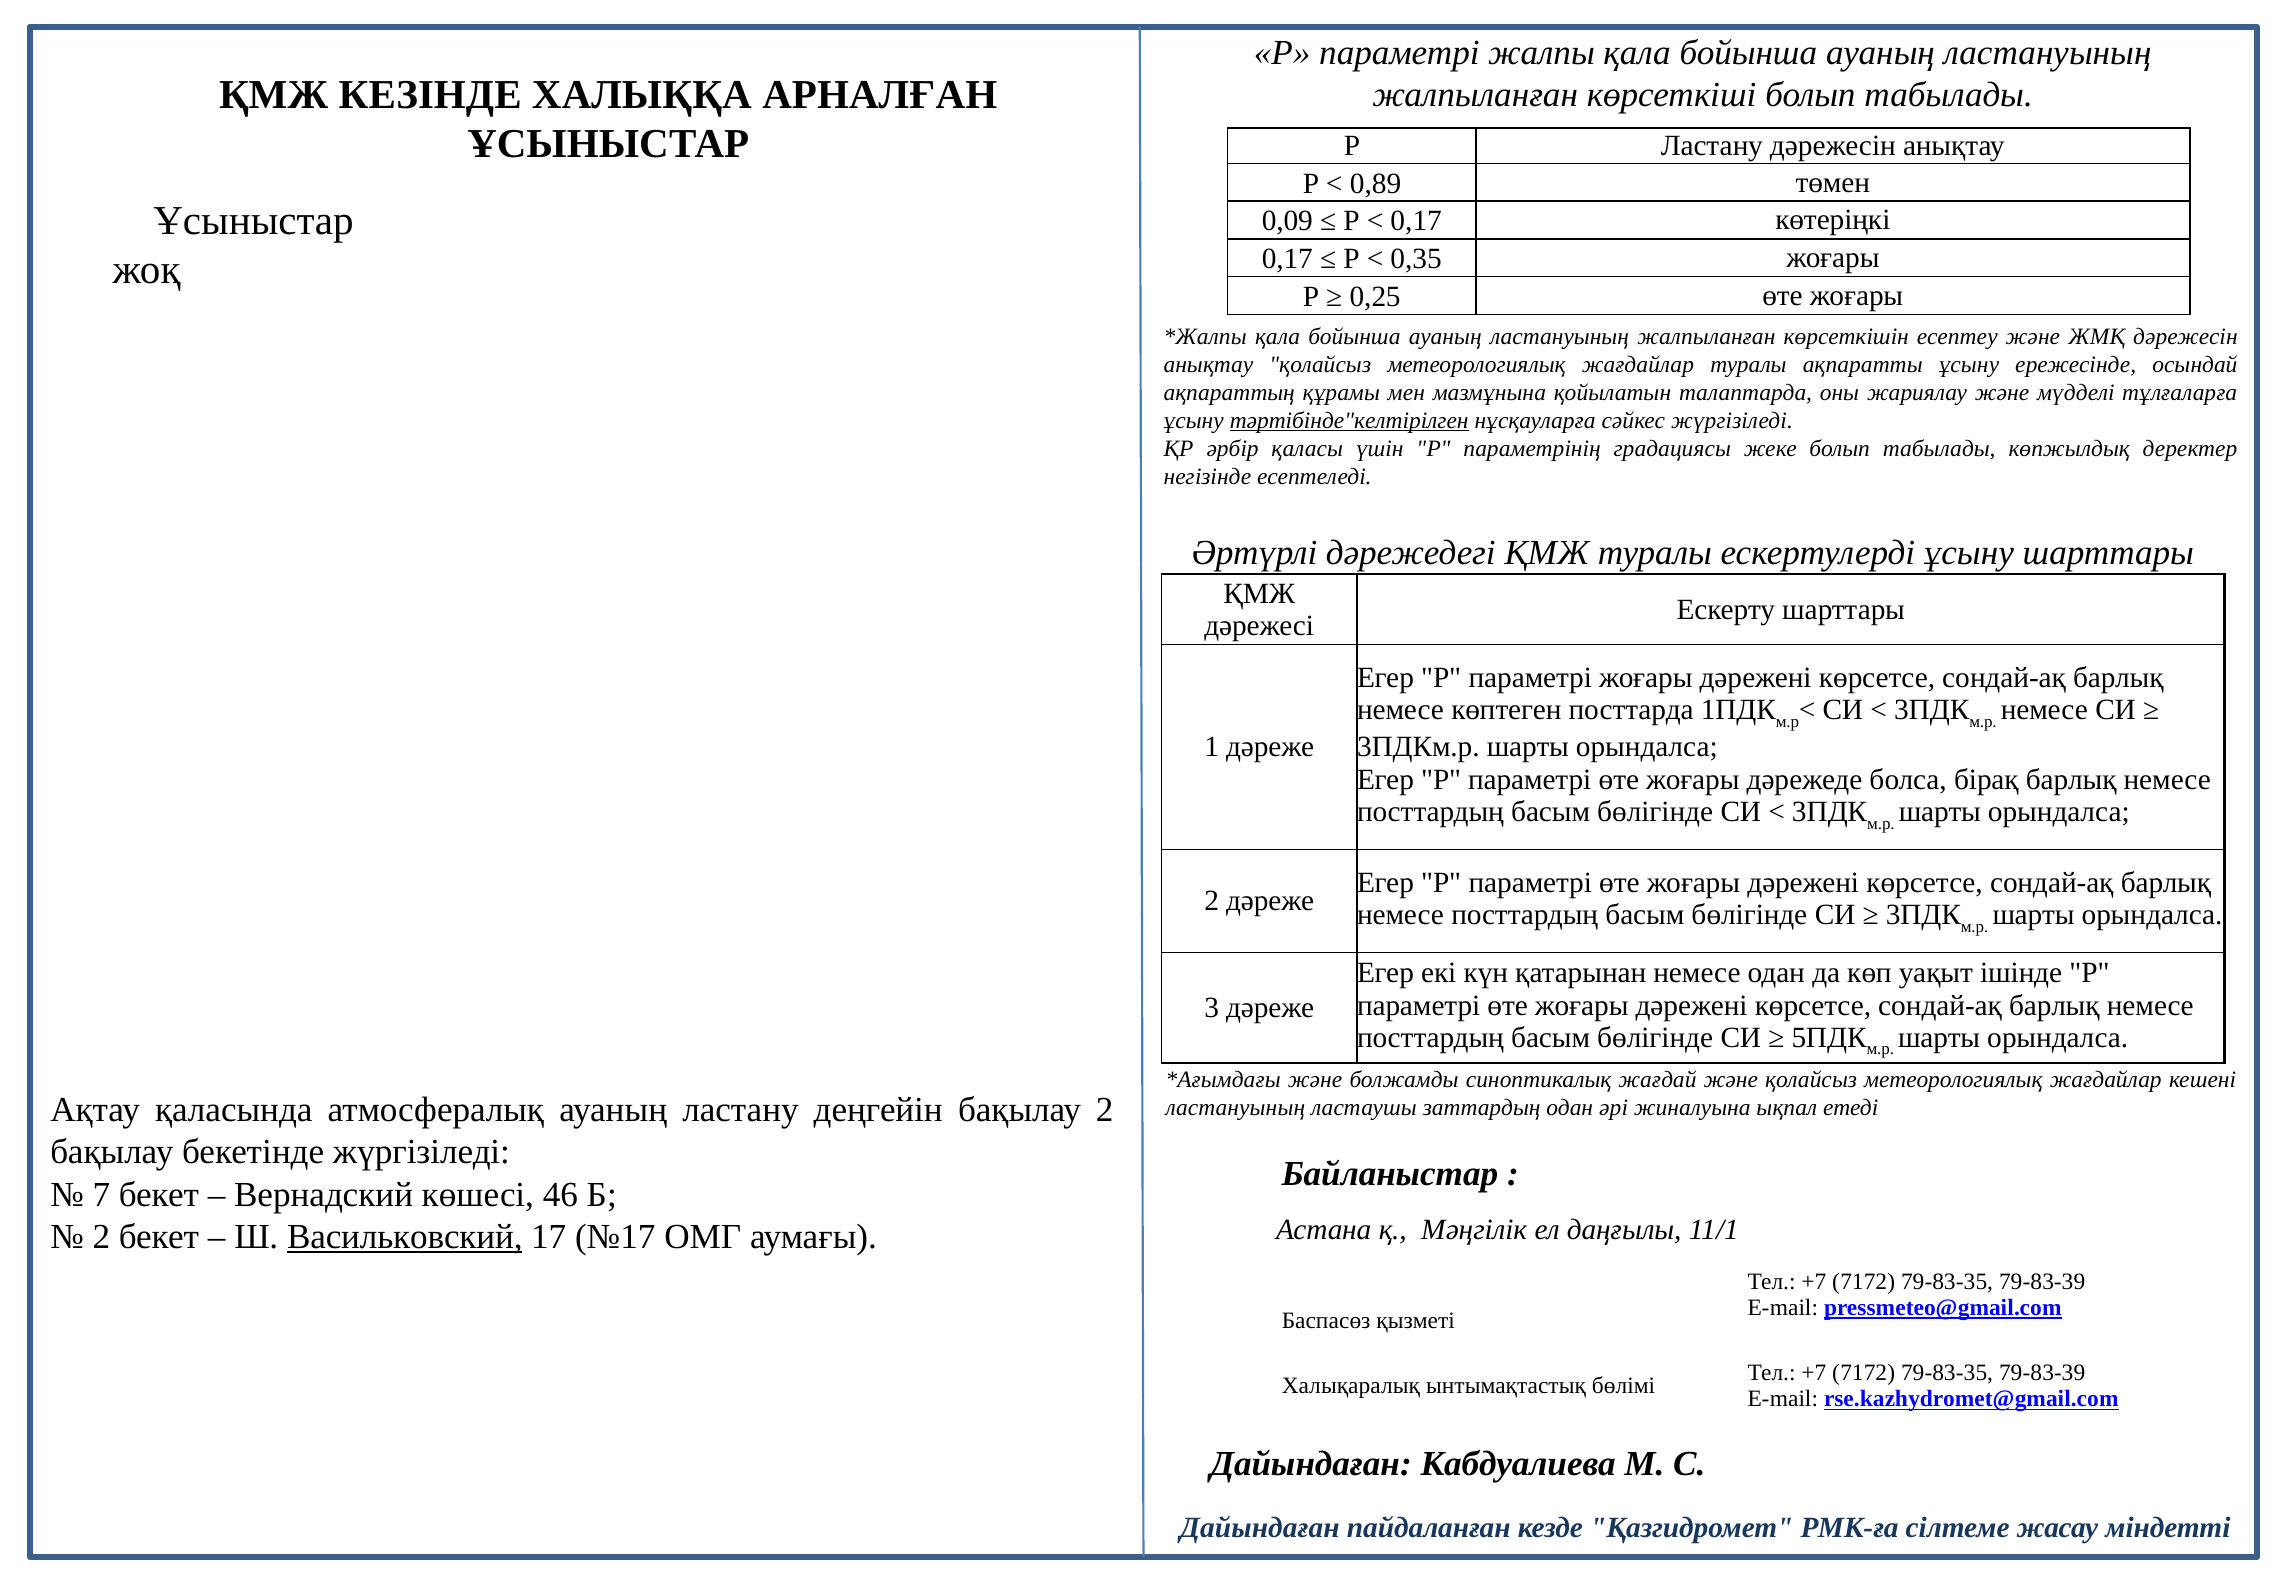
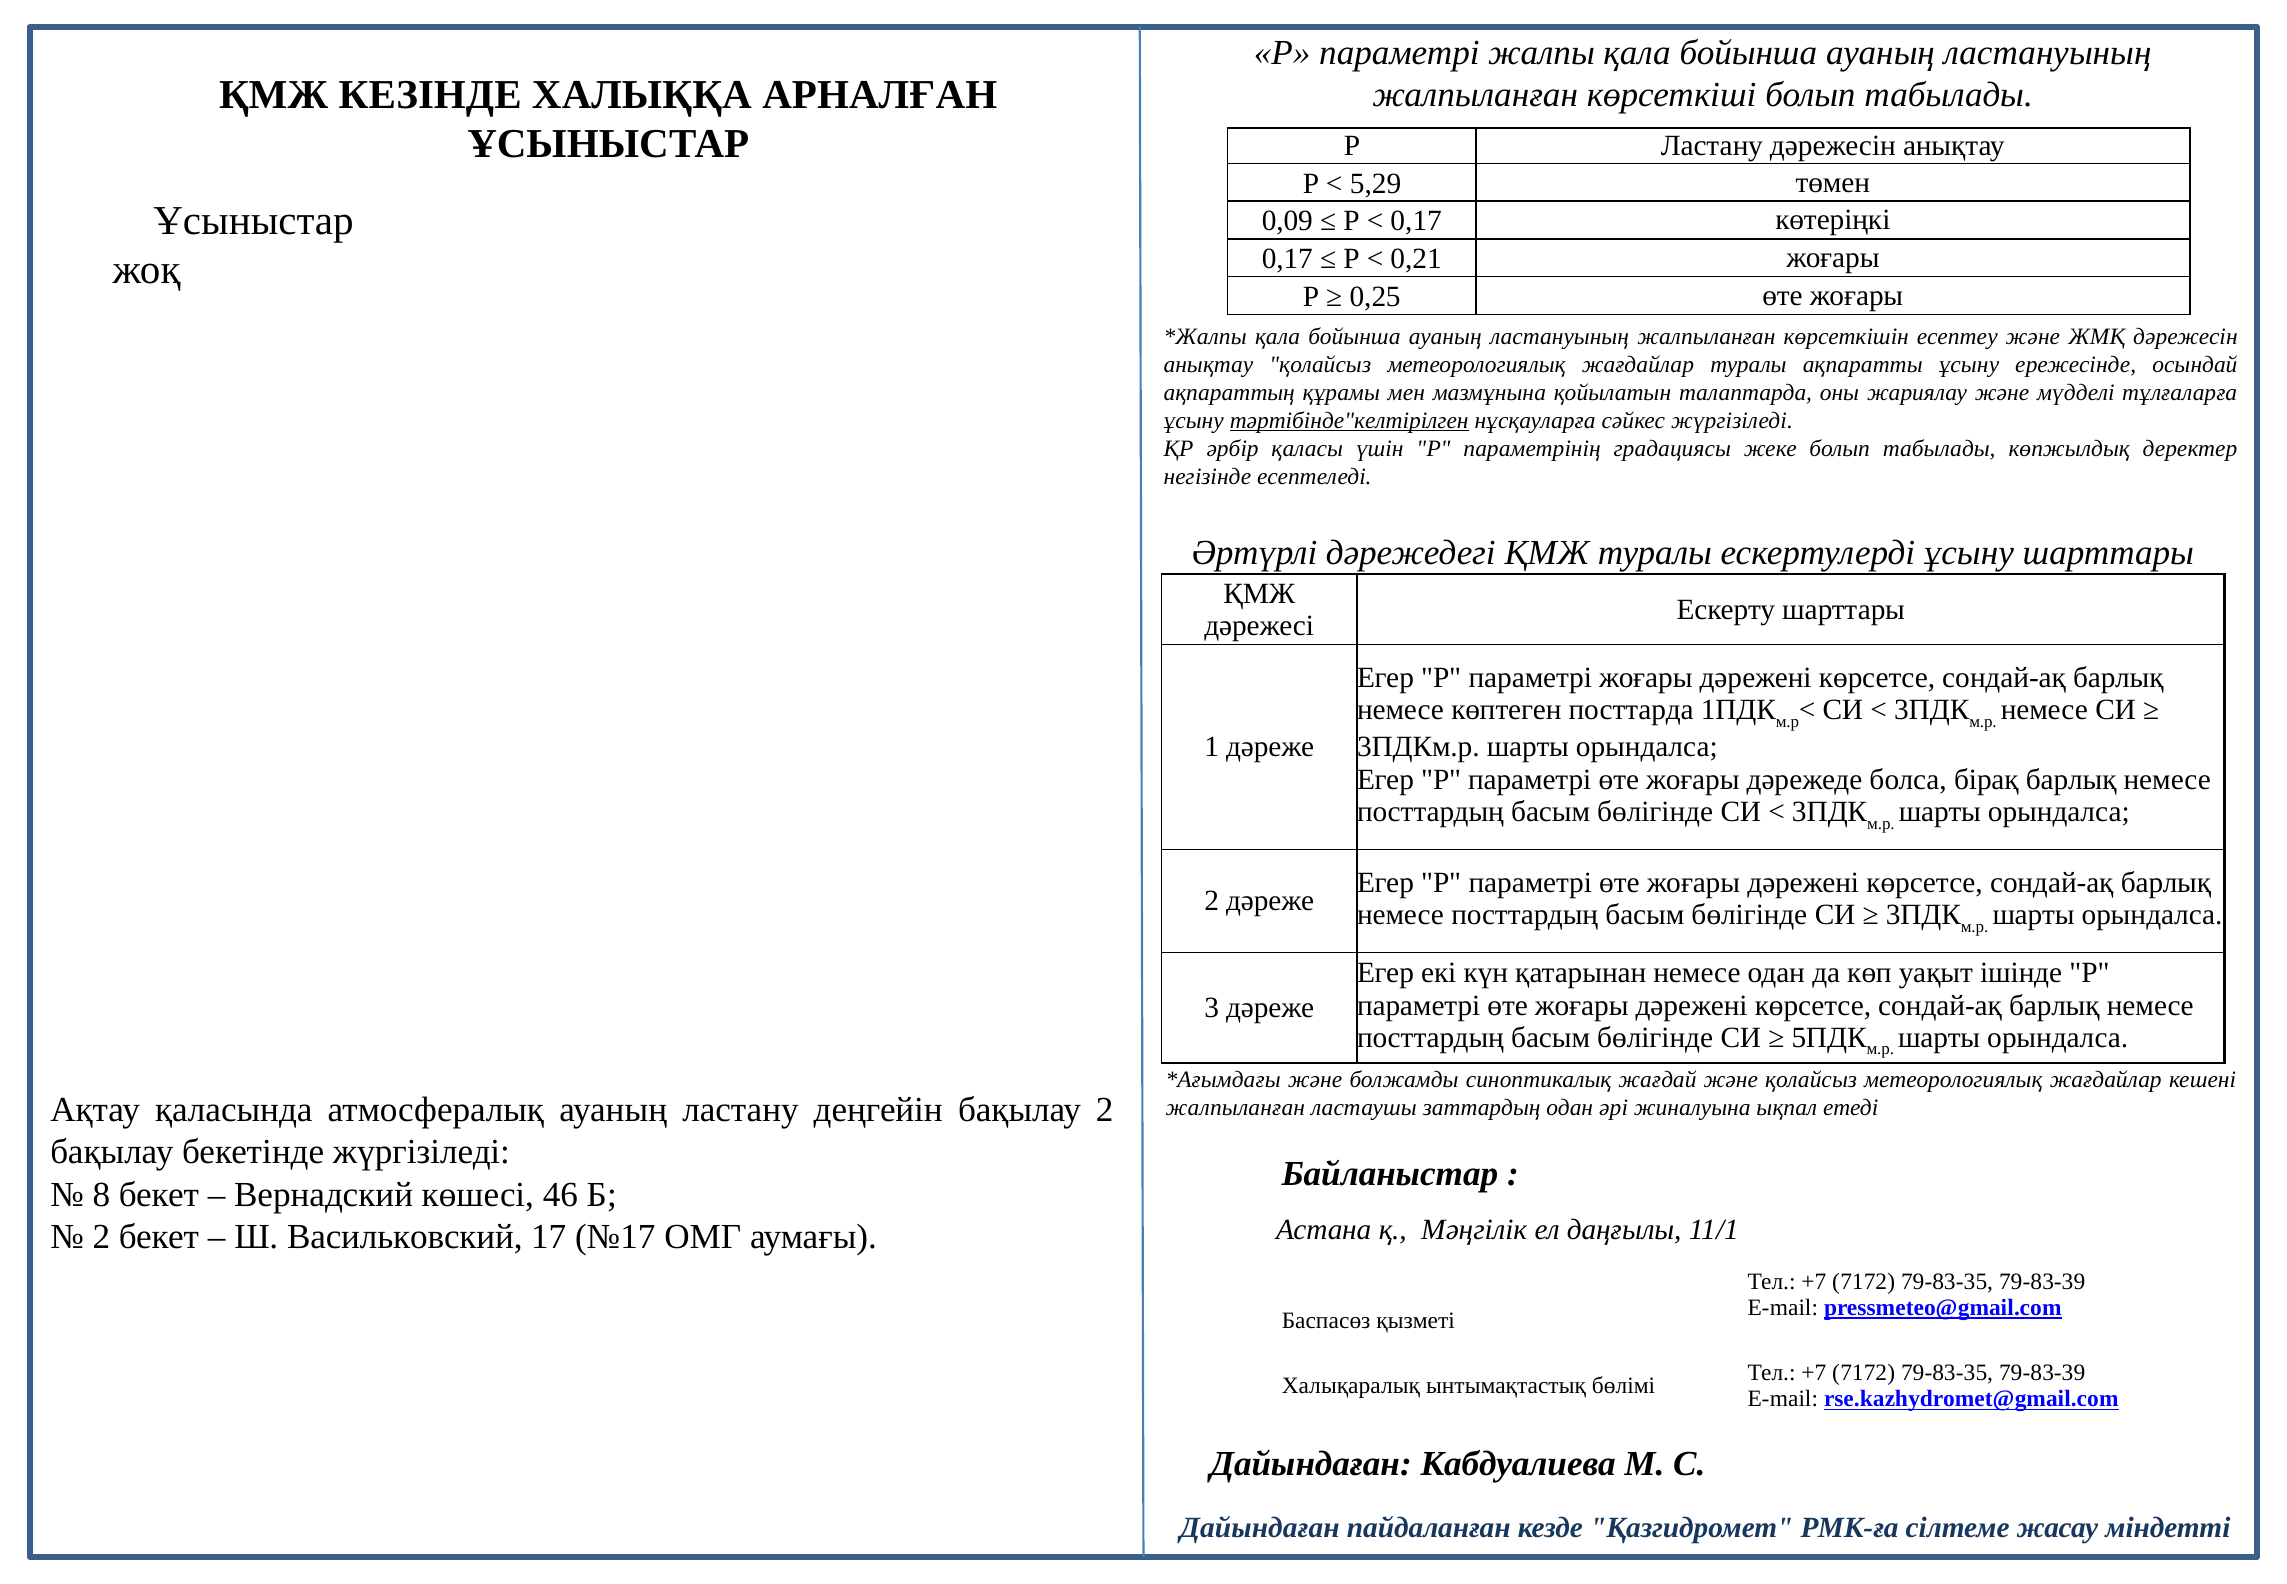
0,89: 0,89 -> 5,29 (1376, 183)
0,35: 0,35 -> 0,21 (1416, 259)
ластануының: ластануының -> жалпыланған (1235, 1107)
7: 7 -> 8 (101, 1194)
Васильковский underline: present -> none (405, 1236)
